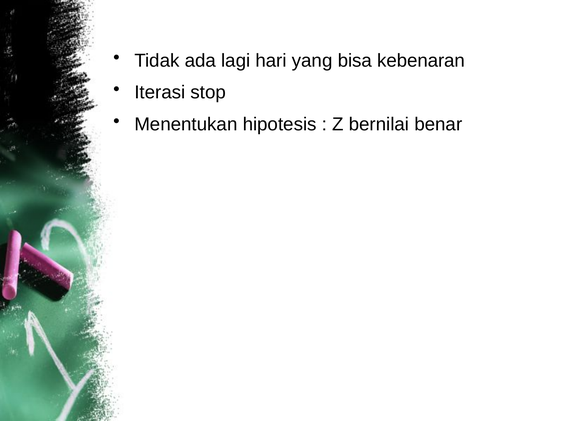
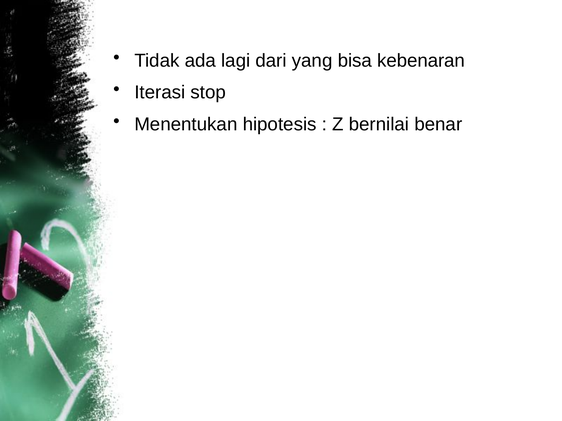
hari: hari -> dari (271, 61)
